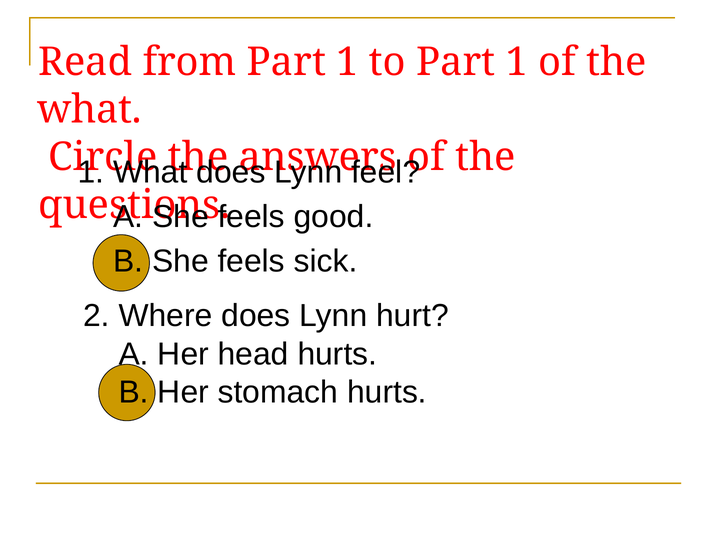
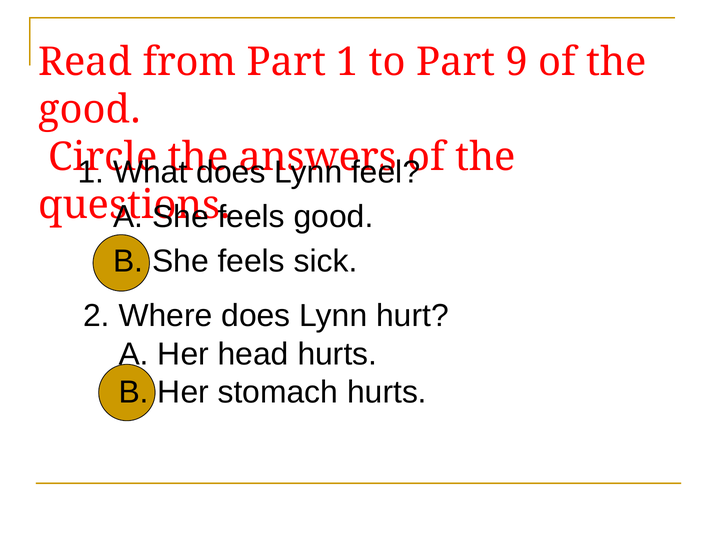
to Part 1: 1 -> 9 (517, 62)
what: what -> good (89, 110)
